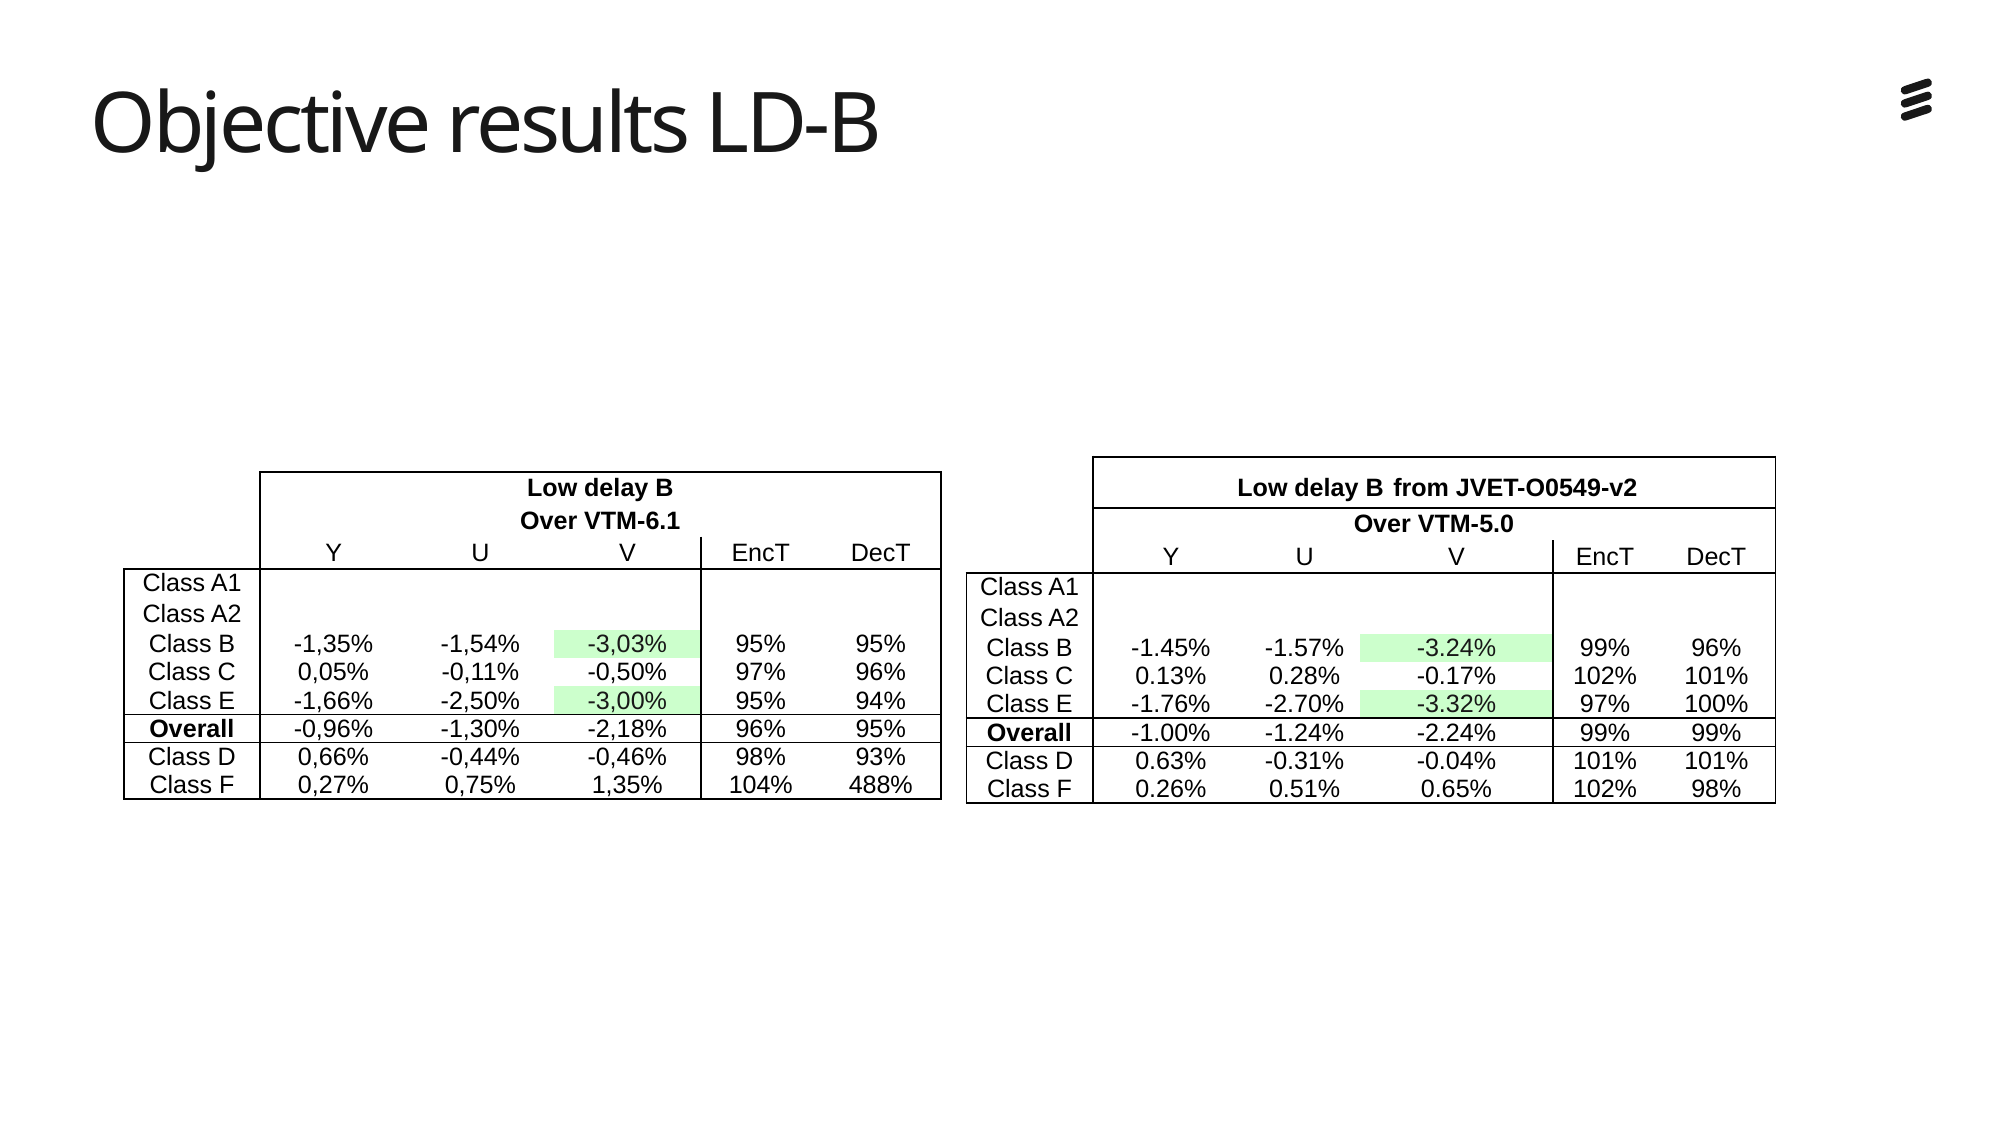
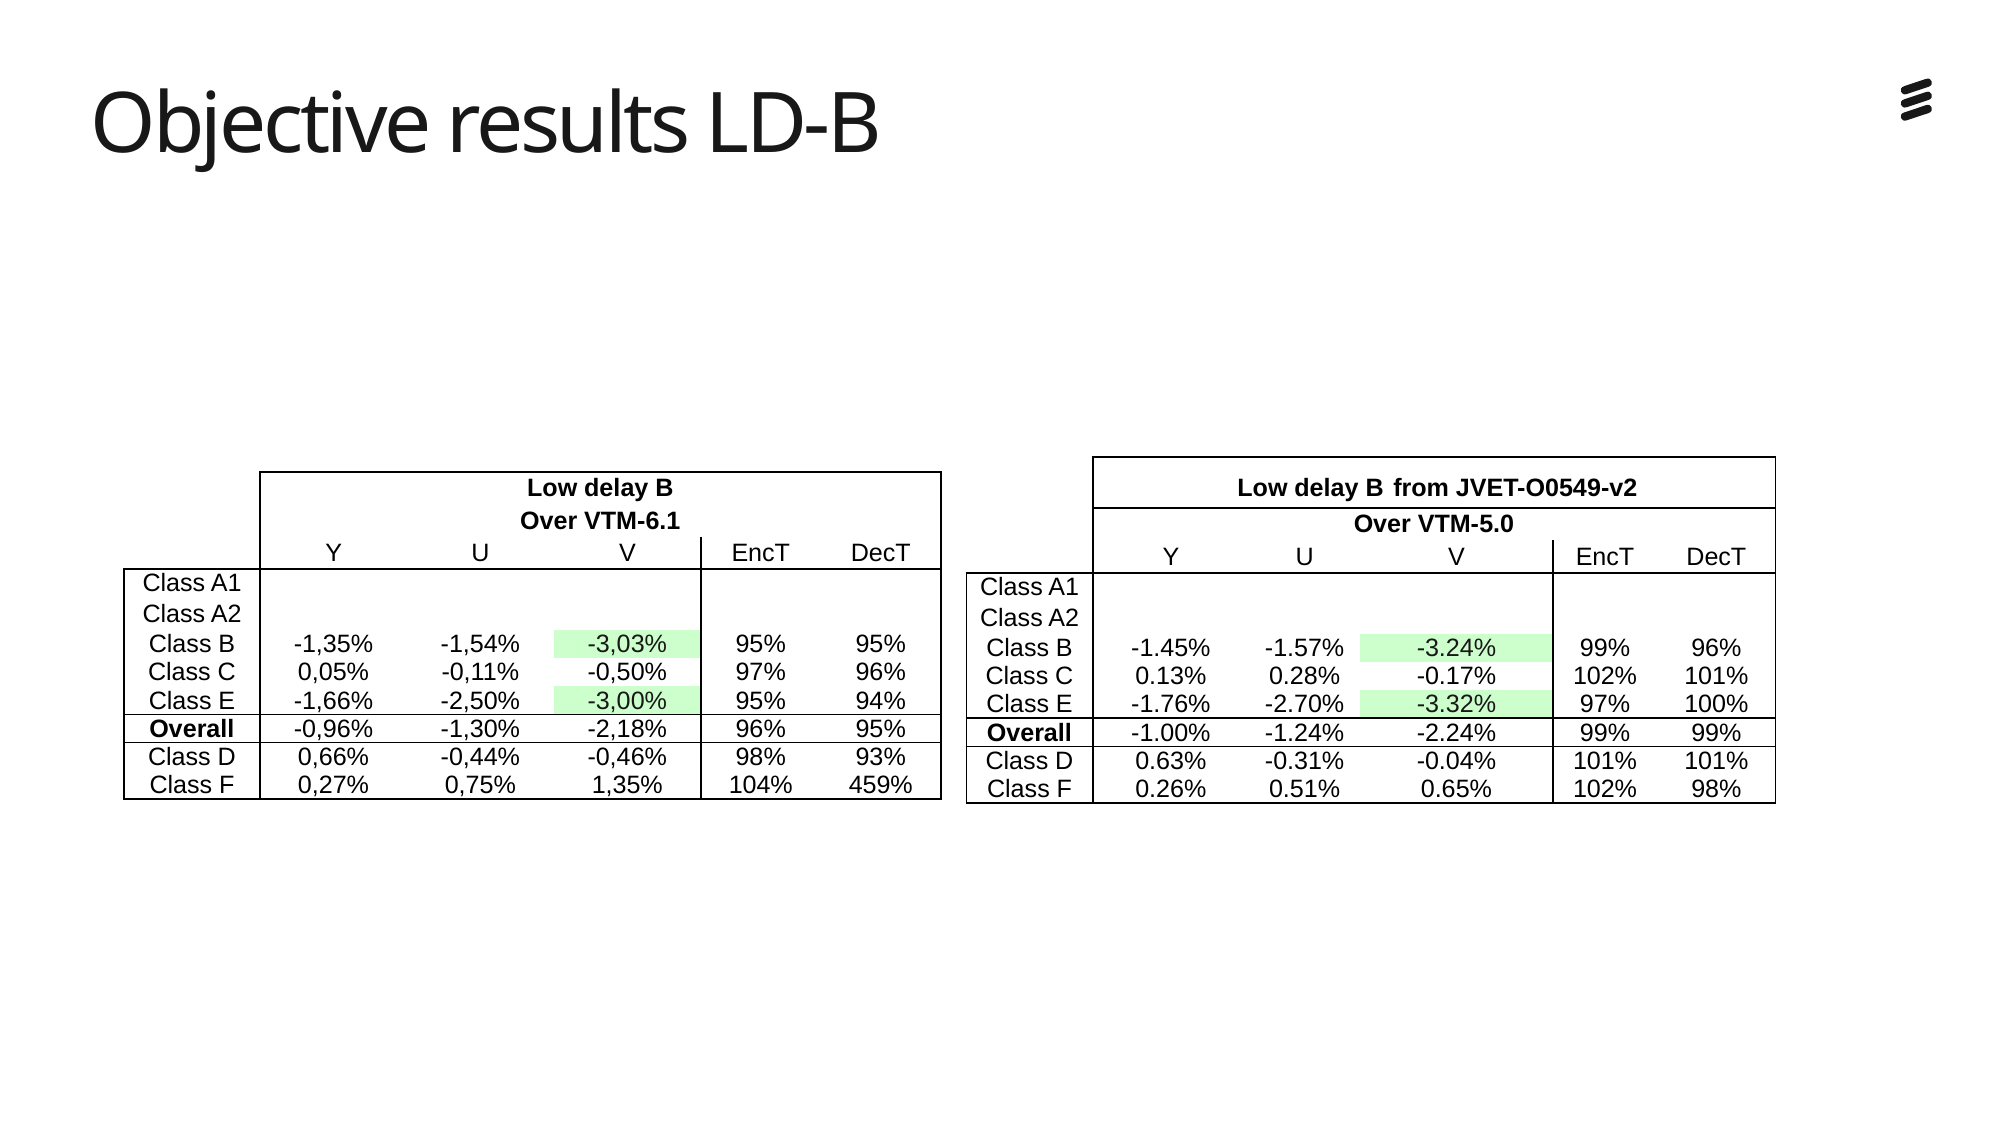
488%: 488% -> 459% (881, 785)
